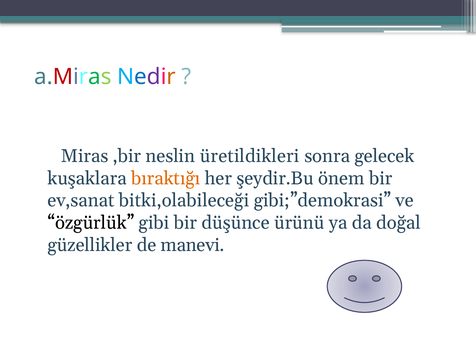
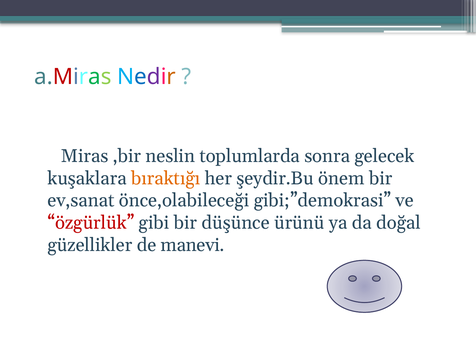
üretildikleri: üretildikleri -> toplumlarda (250, 156)
bitki,olabileceği: bitki,olabileceği -> önce,olabileceği (184, 201)
özgürlük colour: black -> red (91, 223)
